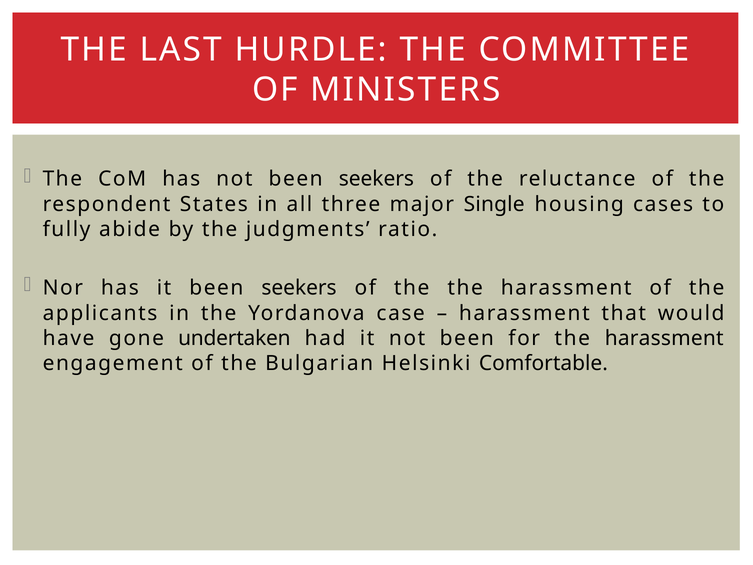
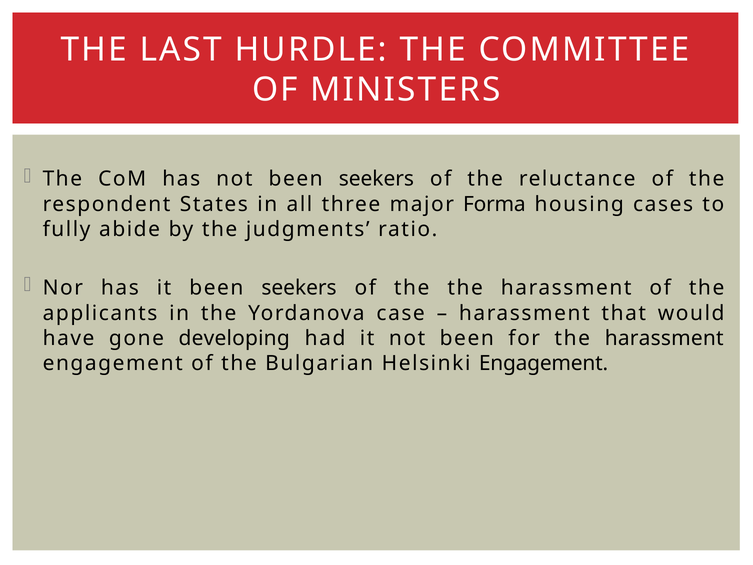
Single: Single -> Forma (494, 204)
undertaken: undertaken -> developing (234, 338)
Helsinki Comfortable: Comfortable -> Engagement (544, 363)
